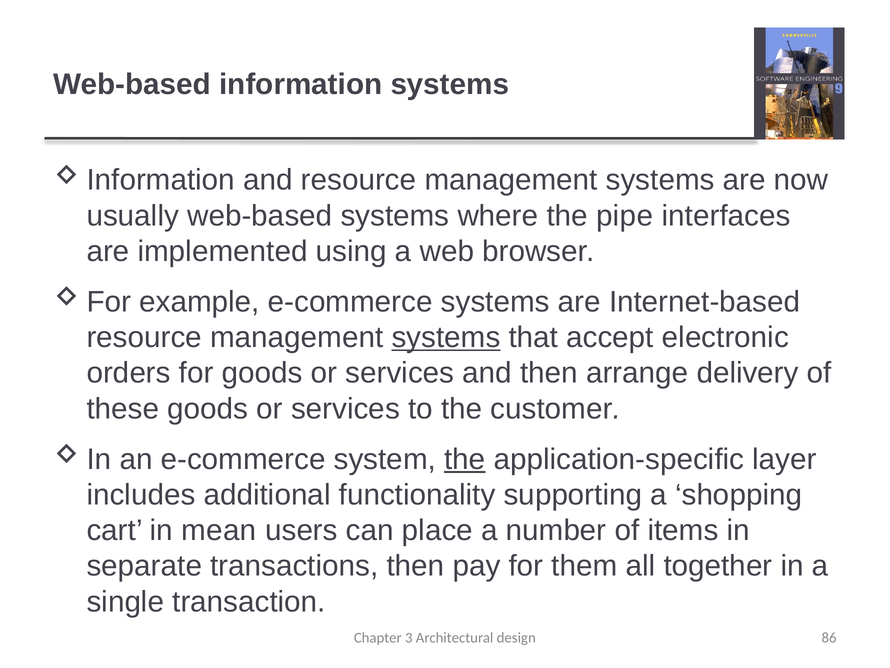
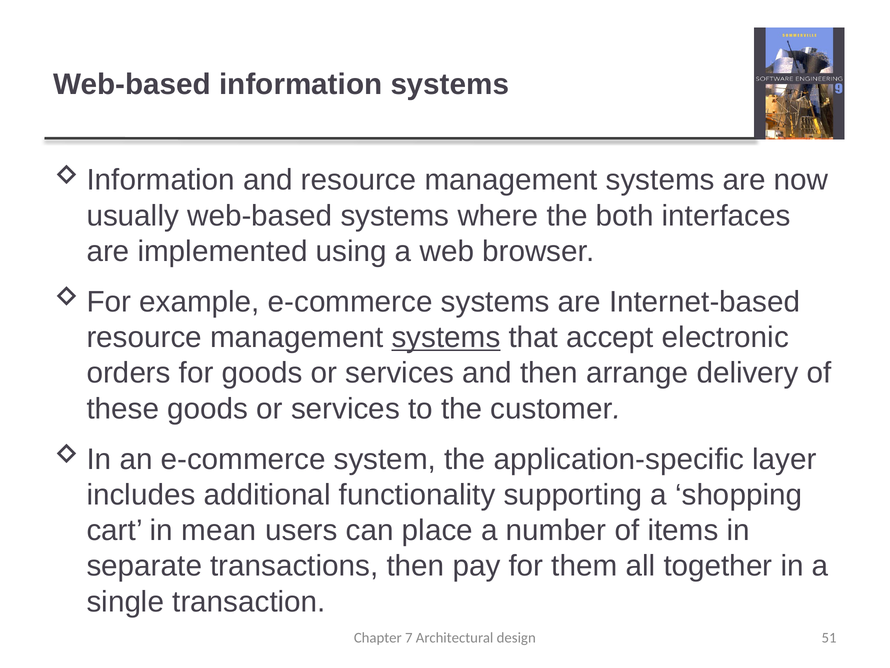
pipe: pipe -> both (625, 216)
the underline: present -> none (465, 459)
3: 3 -> 7 (409, 637)
86: 86 -> 51 (829, 637)
